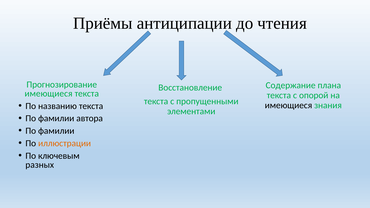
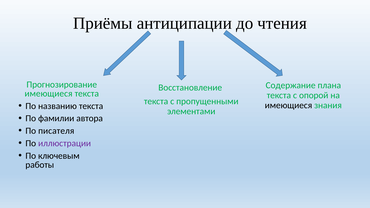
фамилии: фамилии -> писателя (56, 131)
иллюстрации colour: orange -> purple (65, 143)
разных: разных -> работы (40, 165)
